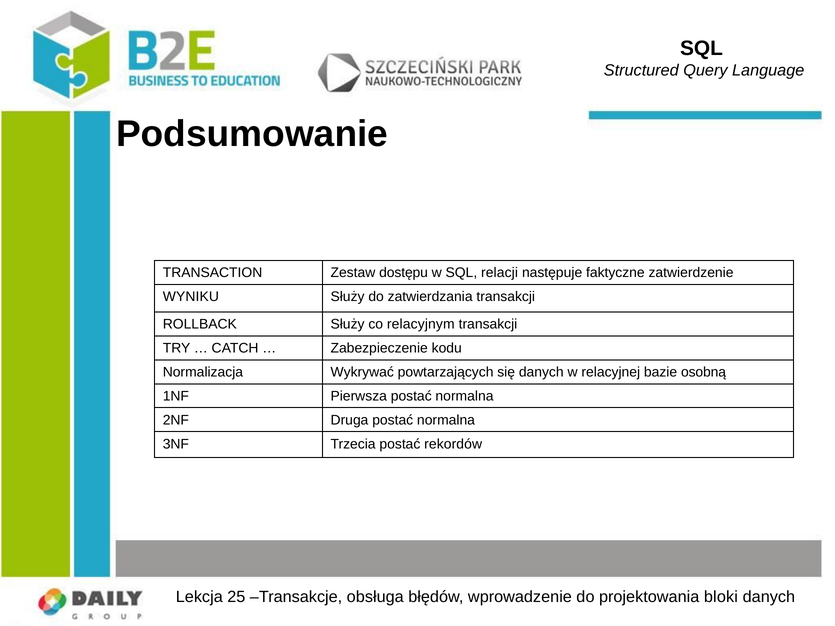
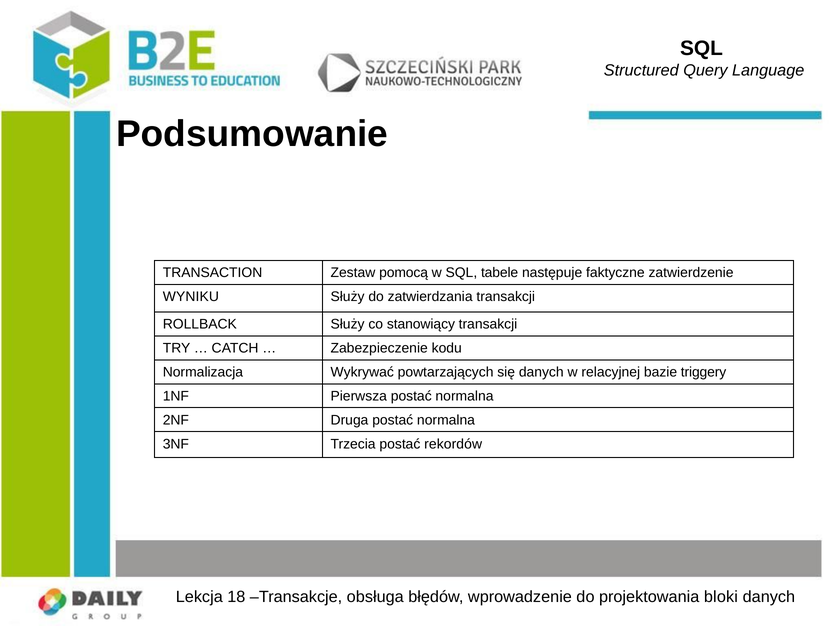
dostępu: dostępu -> pomocą (404, 273)
relacji: relacji -> tabele (500, 273)
relacyjnym: relacyjnym -> stanowiący (421, 324)
osobną: osobną -> triggery (704, 372)
25: 25 -> 18 (236, 597)
